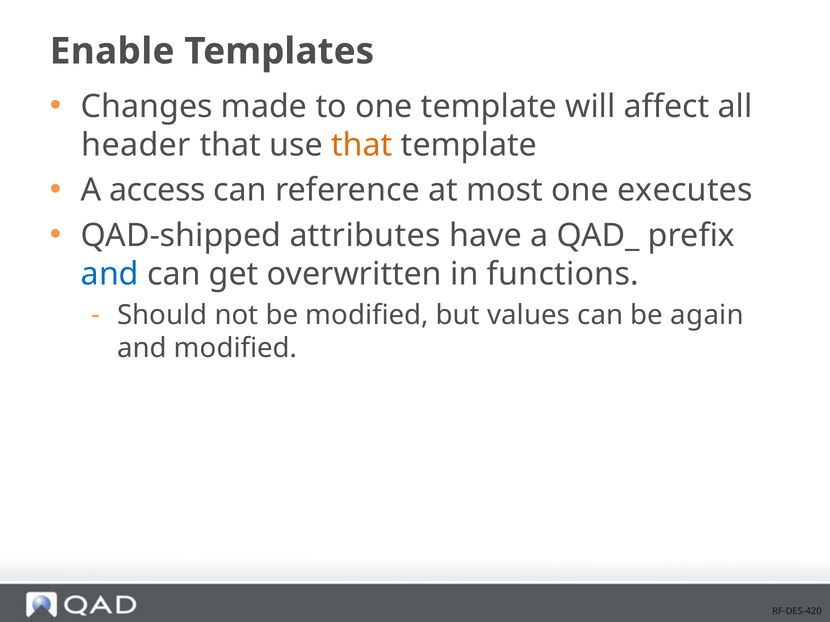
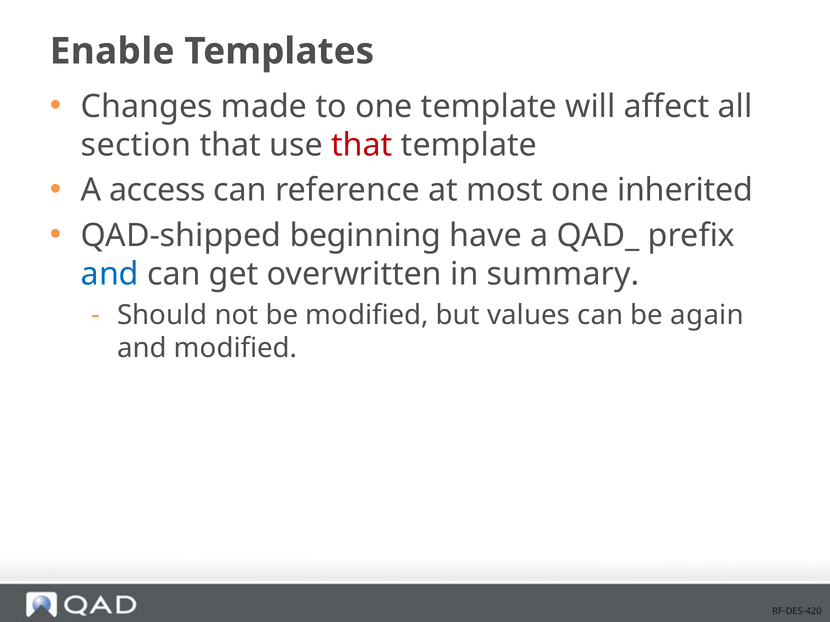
header: header -> section (136, 145)
that colour: orange -> red (362, 145)
executes: executes -> inherited (685, 190)
attributes: attributes -> beginning (365, 236)
functions: functions -> summary (563, 274)
